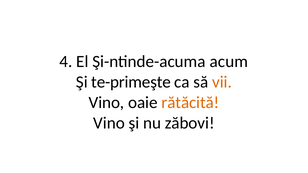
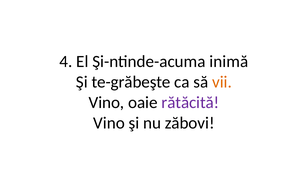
acum: acum -> inimă (229, 62)
te-primeşte: te-primeşte -> te-grăbeşte (131, 82)
rătăcită colour: orange -> purple (190, 103)
